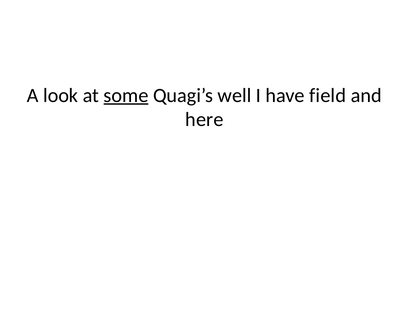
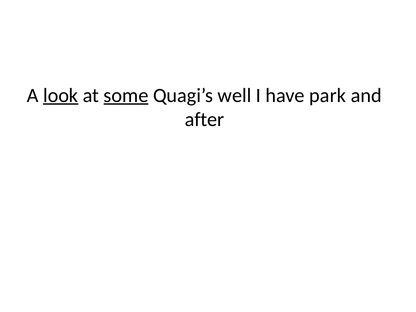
look underline: none -> present (61, 95)
field: field -> park (328, 95)
here: here -> after (205, 120)
